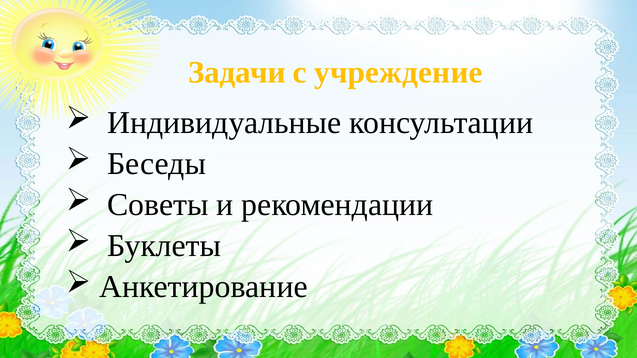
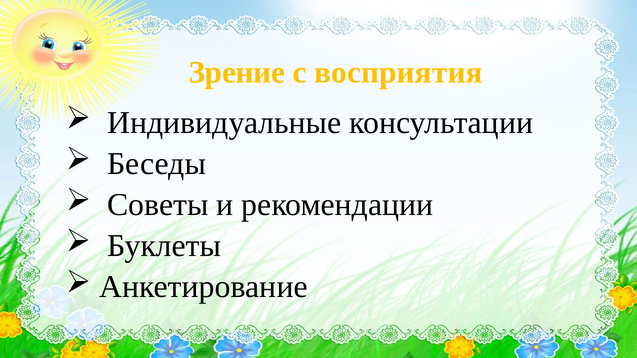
Задачи: Задачи -> Зрение (237, 73)
учреждение: учреждение -> восприятия (398, 73)
